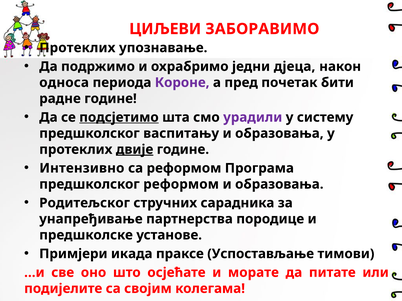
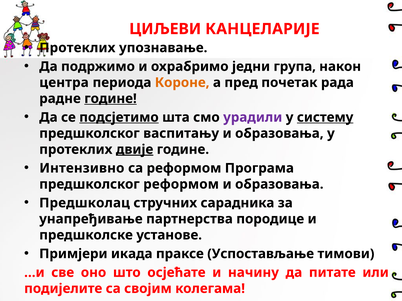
ЗАБОРАВИМО: ЗАБОРАВИМО -> КАНЦЕЛАРИЈЕ (262, 29)
дјеца: дјеца -> група (295, 67)
односа: односа -> центра (64, 83)
Короне colour: purple -> orange (182, 83)
бити: бити -> рада (337, 83)
године underline: none -> present (111, 99)
систему underline: none -> present (325, 118)
Родитељског: Родитељског -> Предшколац (85, 203)
морате: морате -> начину (253, 273)
